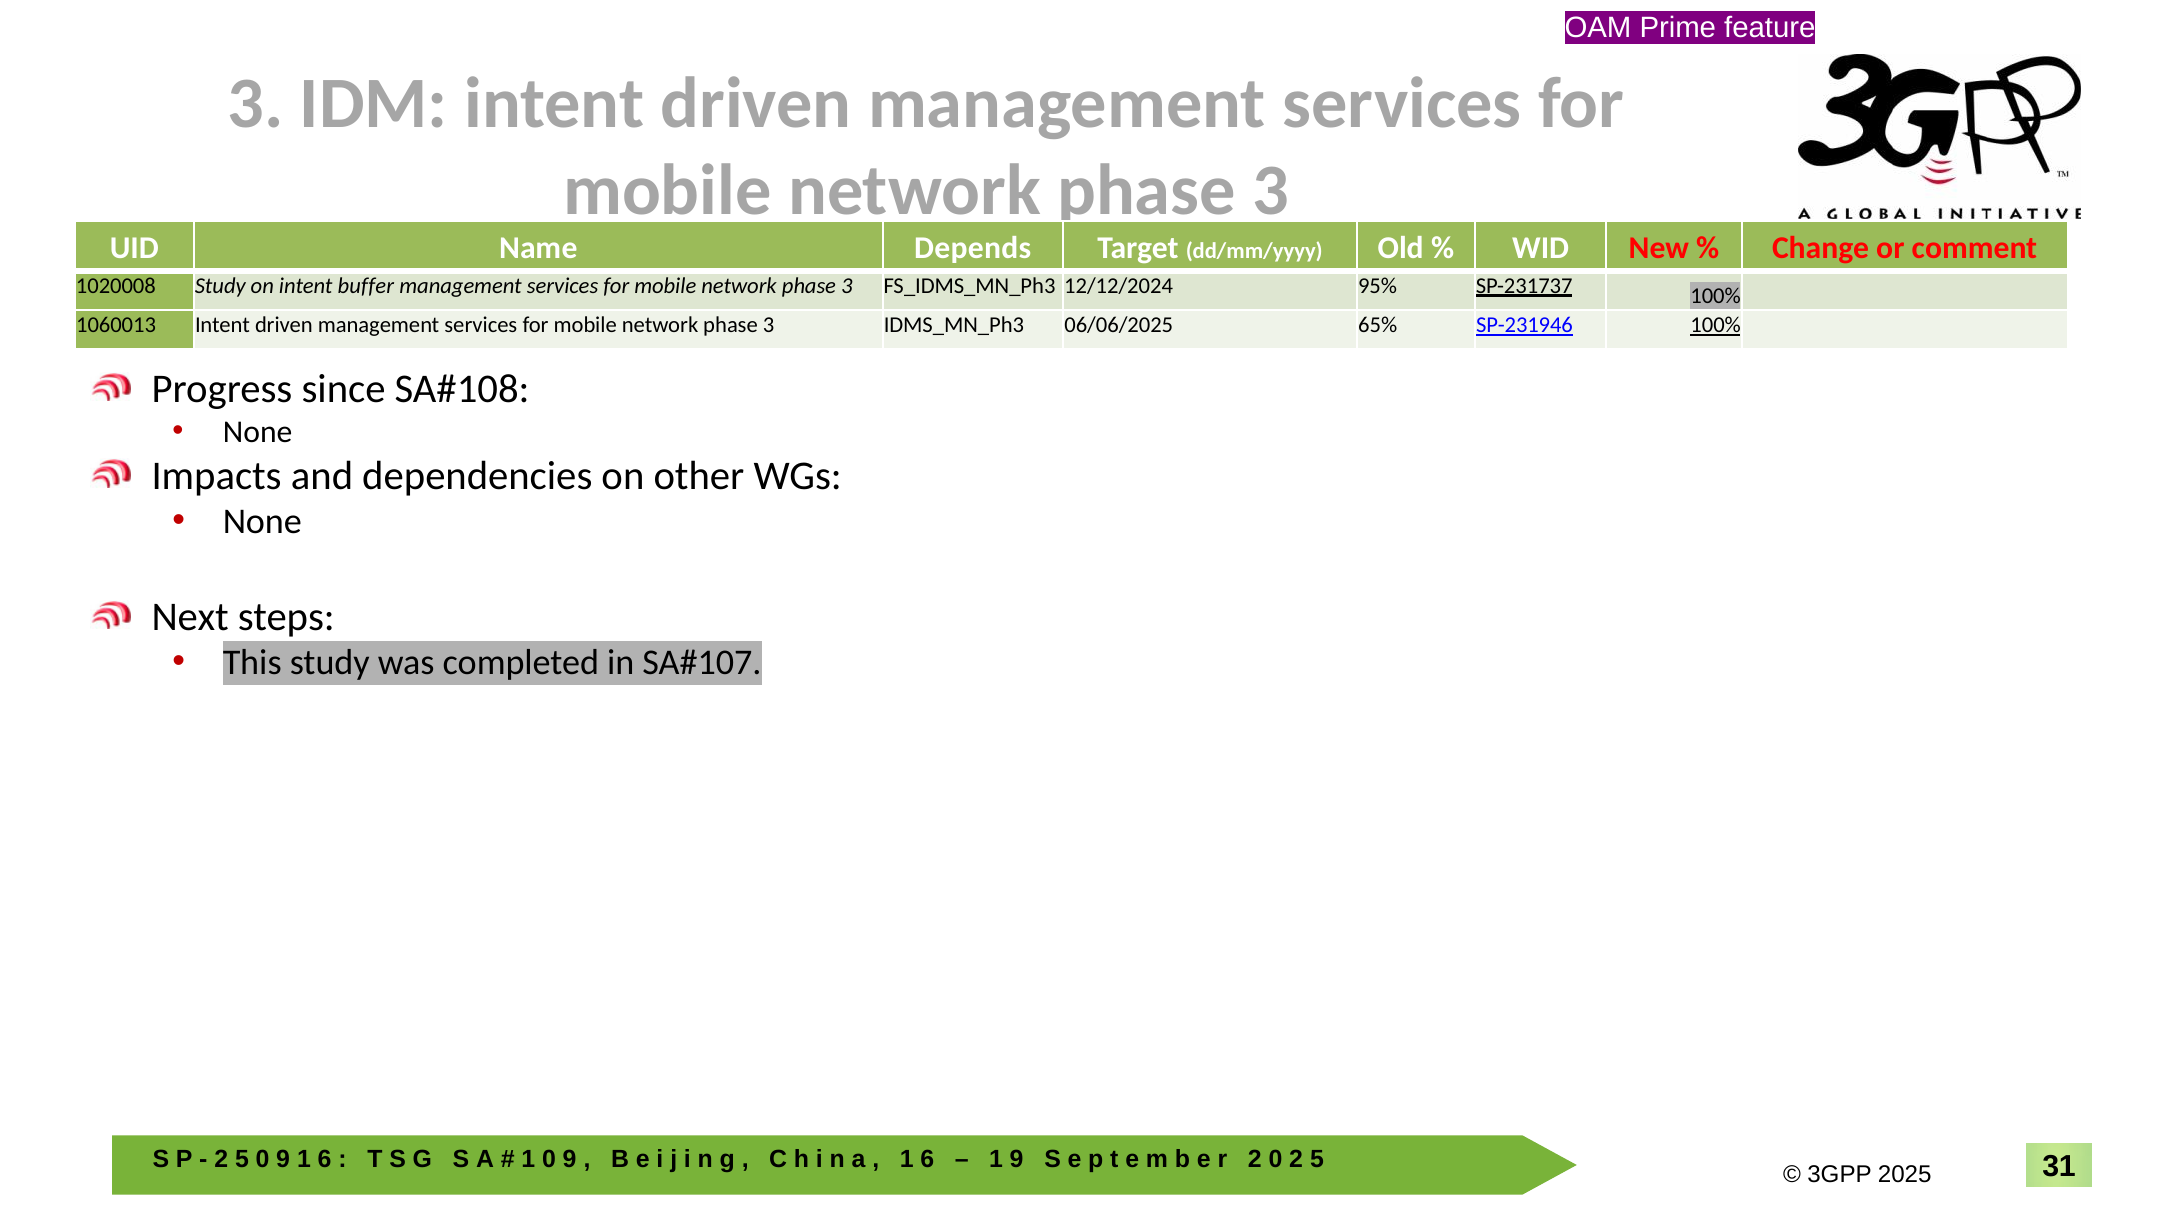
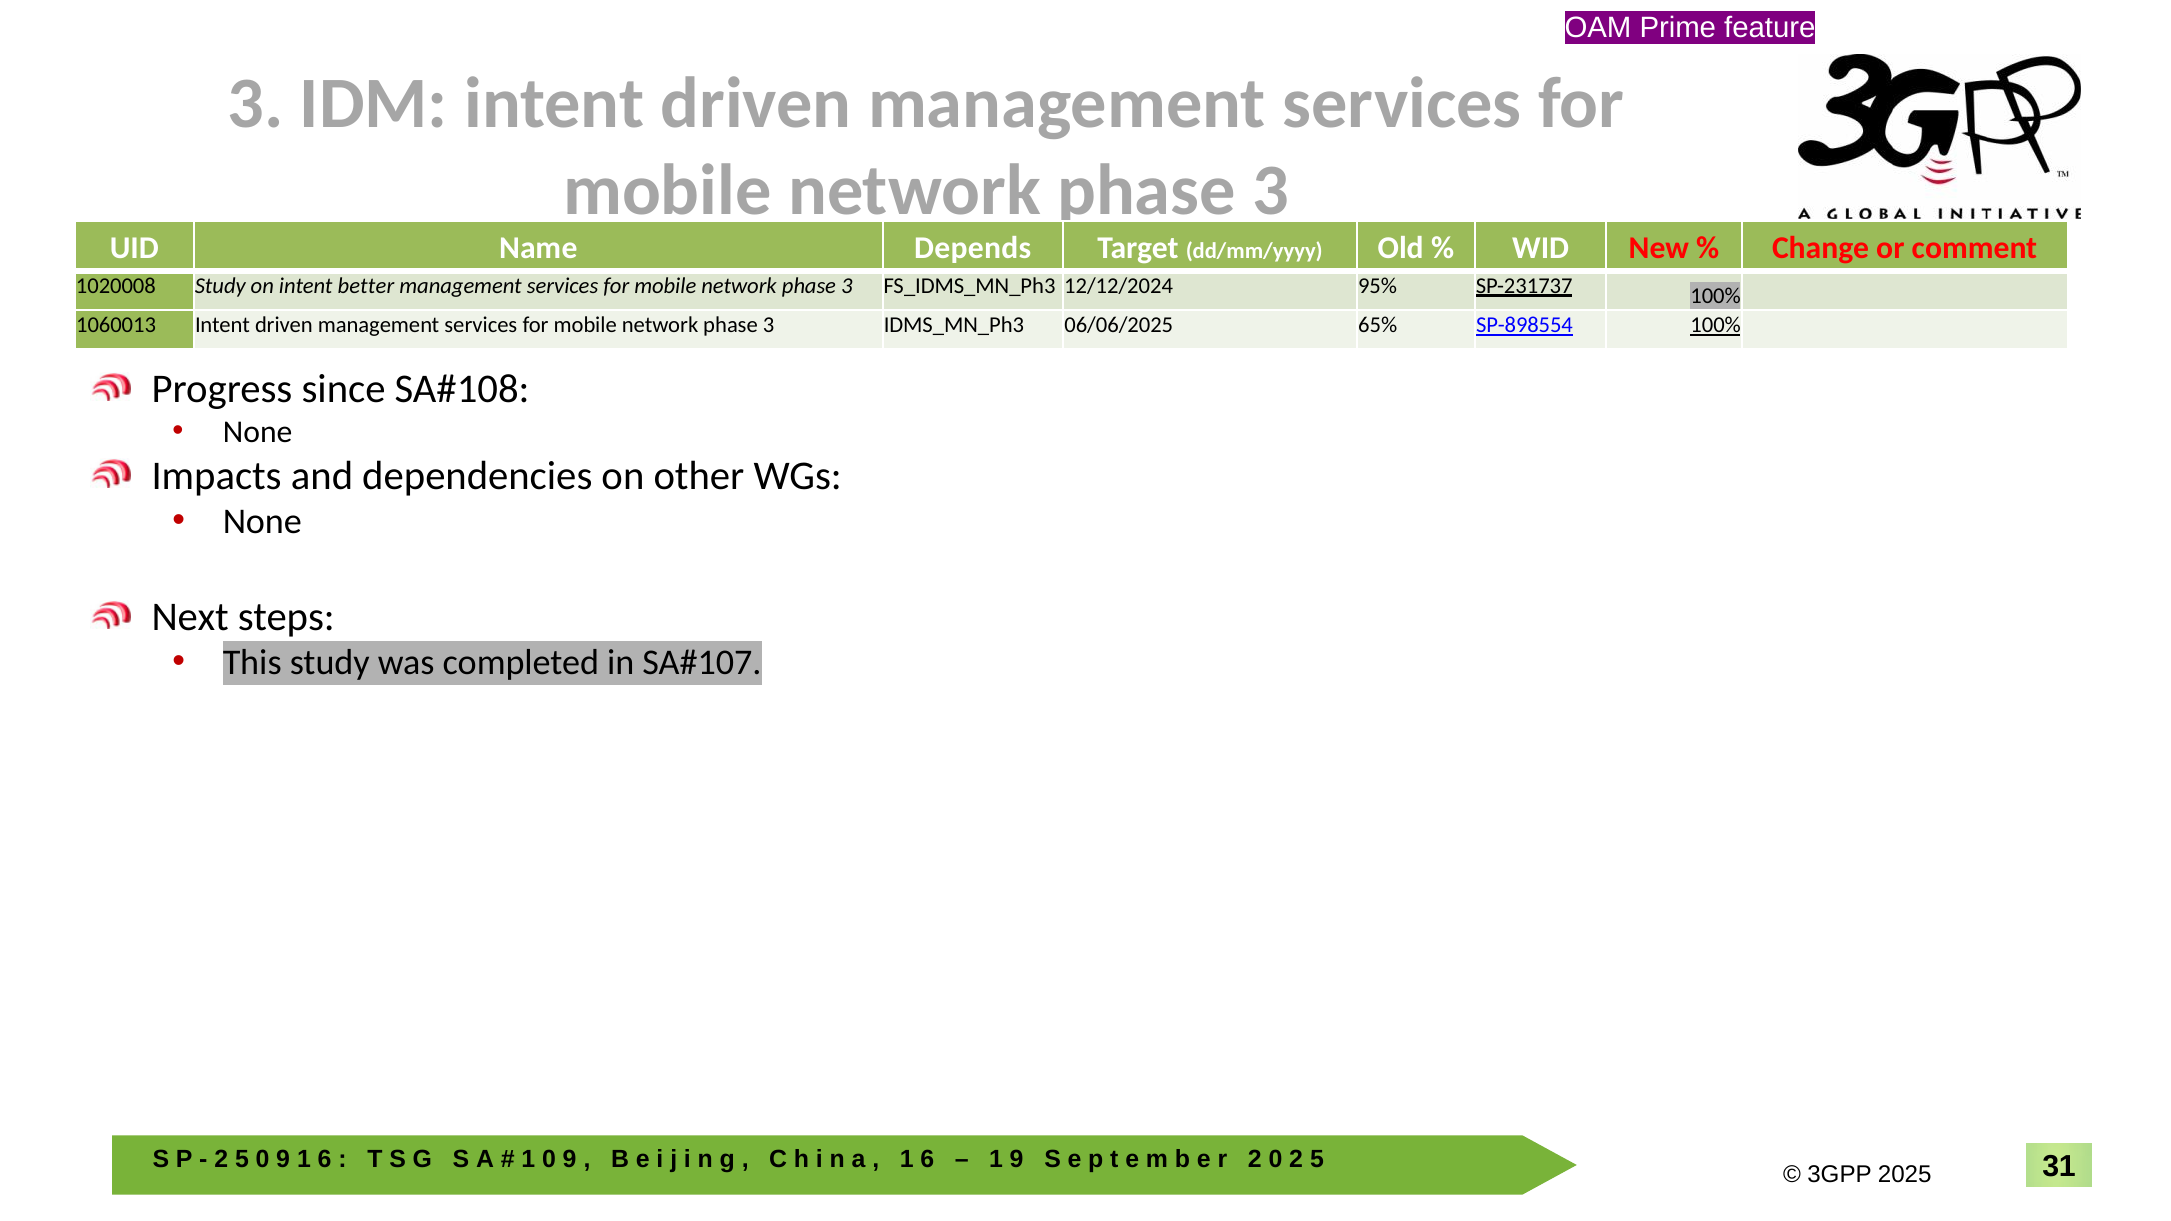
buffer: buffer -> better (366, 286)
SP-231946: SP-231946 -> SP-898554 (1524, 325)
